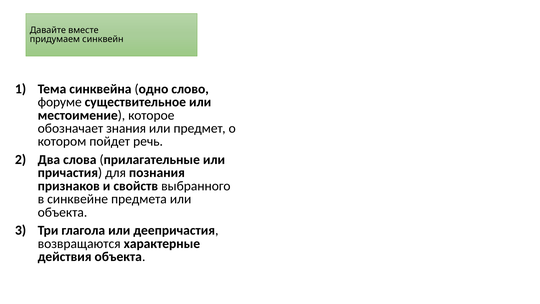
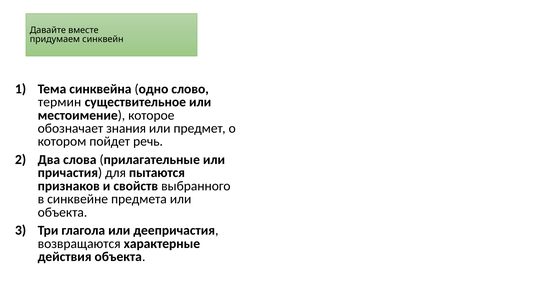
форуме: форуме -> термин (60, 102)
познания: познания -> пытаются (157, 173)
